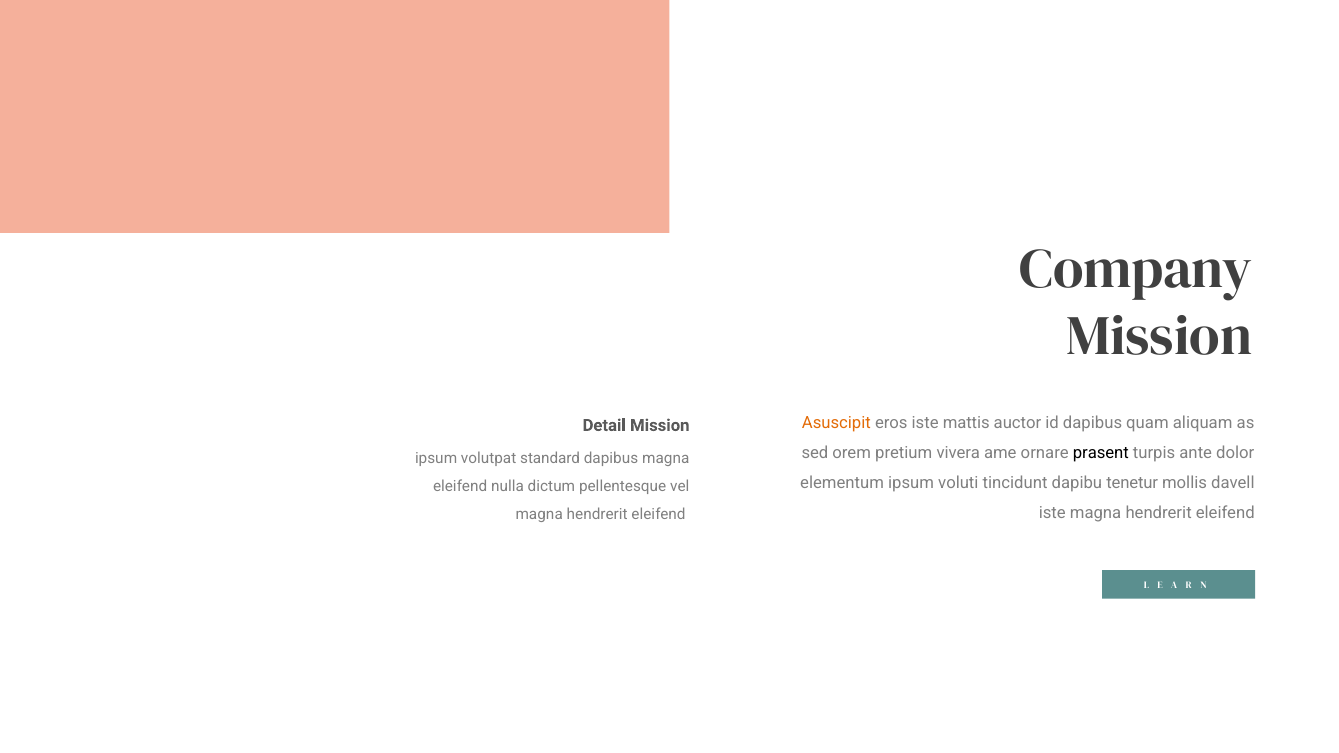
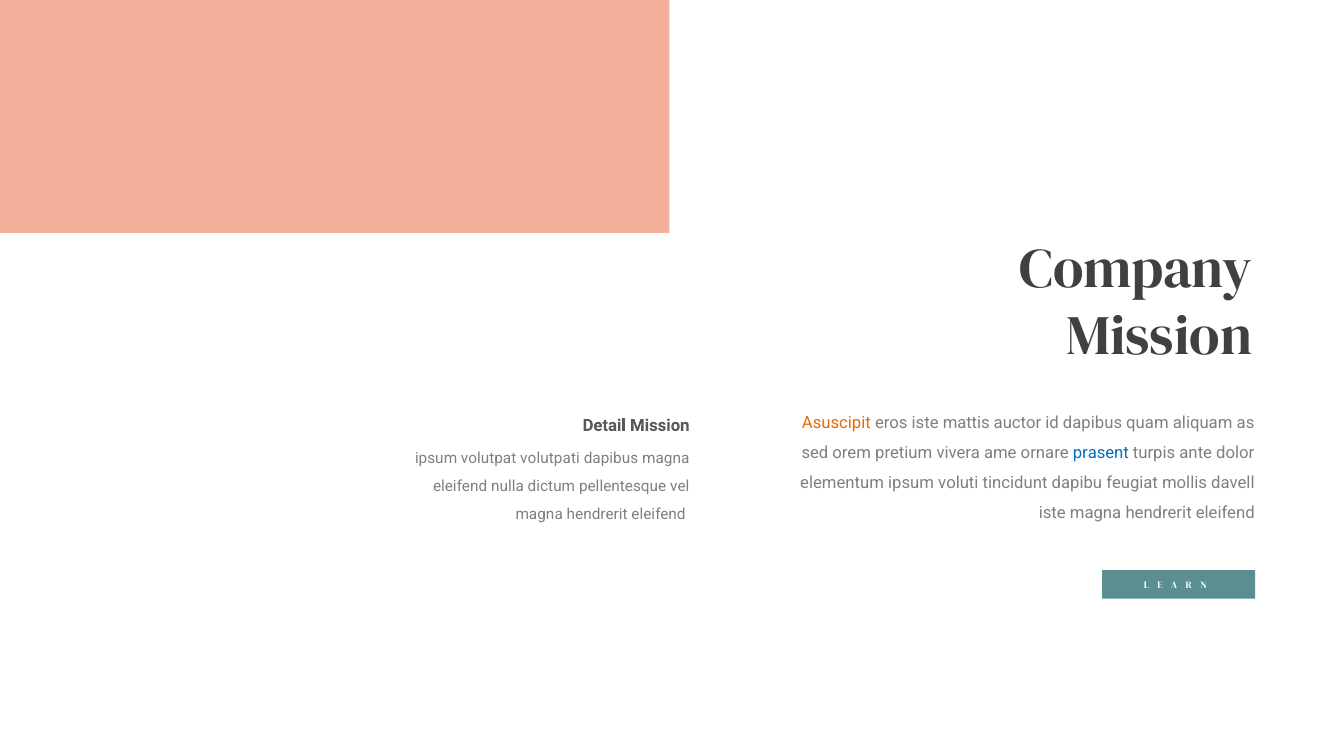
prasent colour: black -> blue (1101, 453)
standard: standard -> volutpati (550, 459)
tenetur: tenetur -> feugiat (1132, 483)
